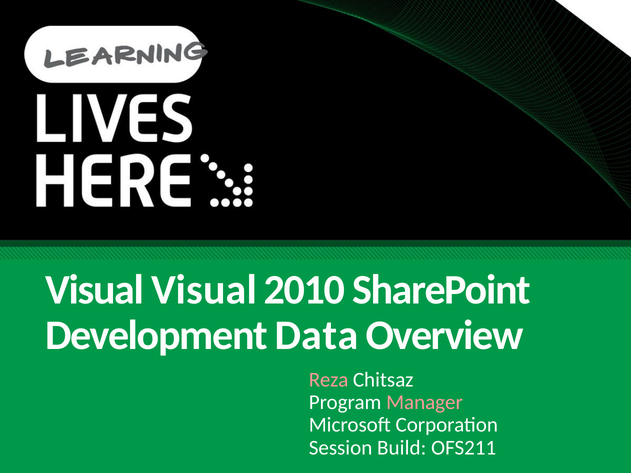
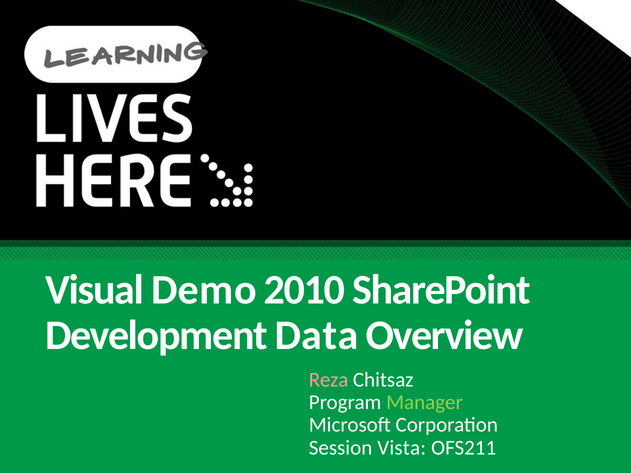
Visual Visual: Visual -> Demo (204, 290)
Manager colour: pink -> light green (425, 403)
Build: Build -> Vista (402, 448)
